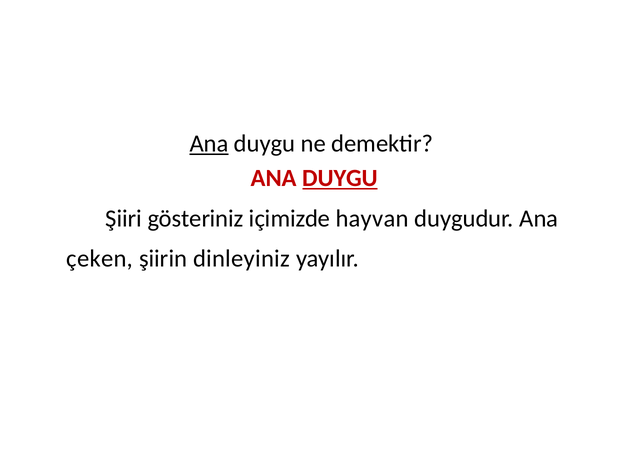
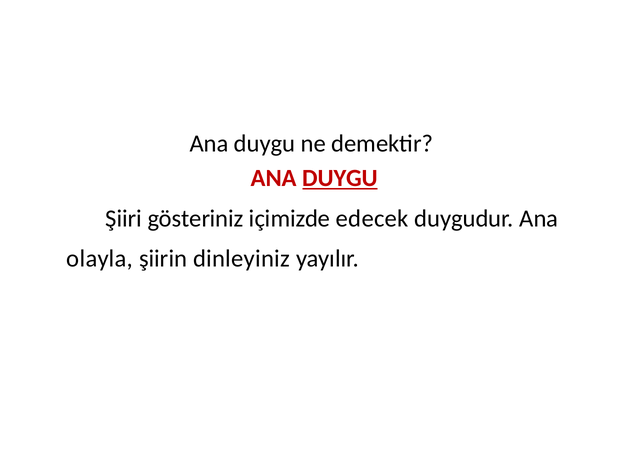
Ana underline: present -> none (209, 143)
hayvan: hayvan -> edecek (372, 218)
çeken: çeken -> olayla (100, 258)
